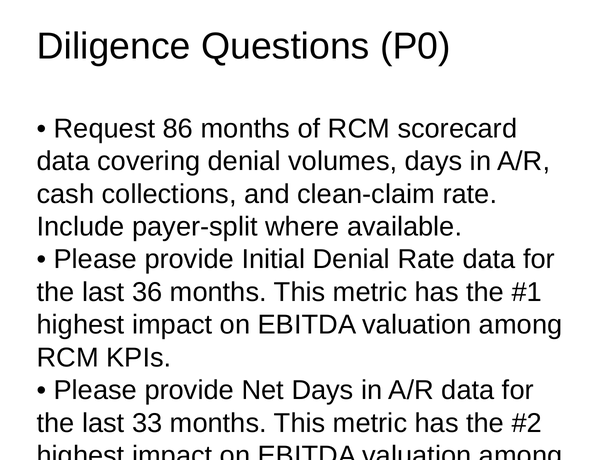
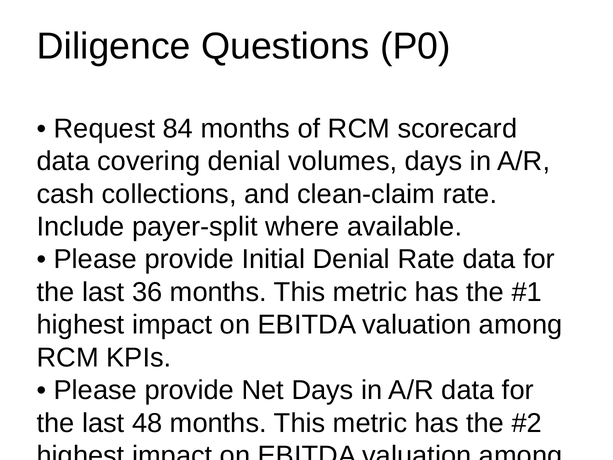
86: 86 -> 84 (178, 129)
33: 33 -> 48 (147, 423)
